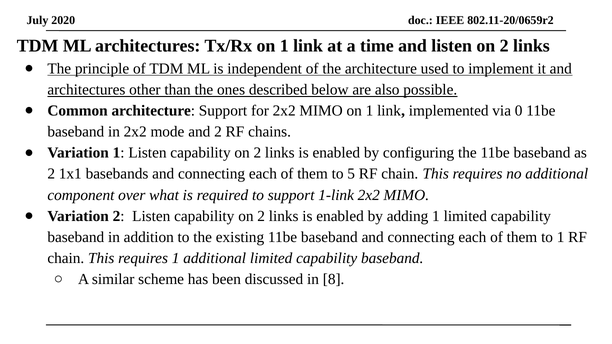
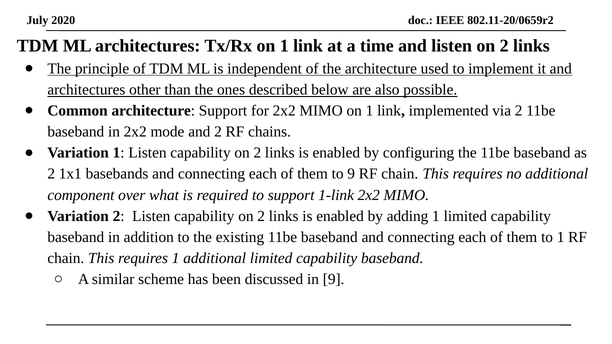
via 0: 0 -> 2 (519, 111)
to 5: 5 -> 9 (351, 174)
in 8: 8 -> 9 (334, 280)
